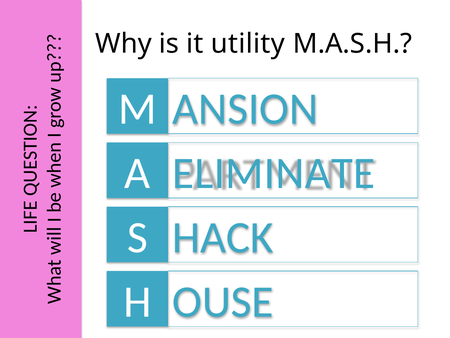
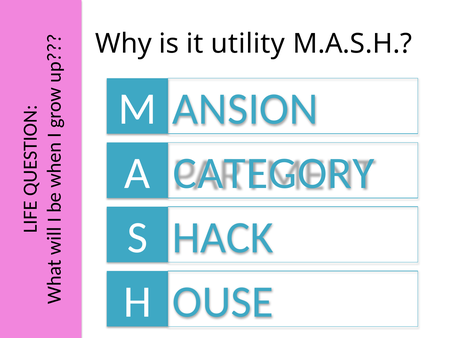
ELIMINATE: ELIMINATE -> CATEGORY (274, 173)
